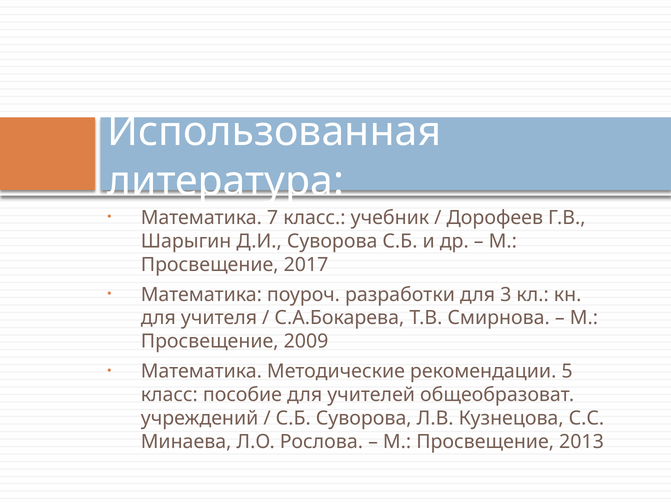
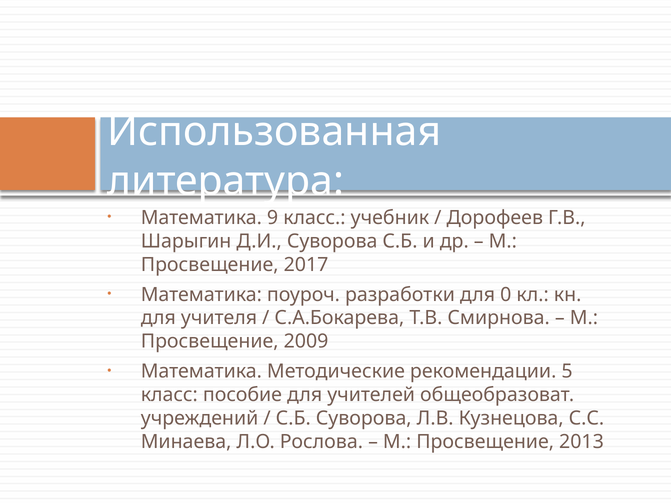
7: 7 -> 9 (273, 218)
3: 3 -> 0 (506, 295)
